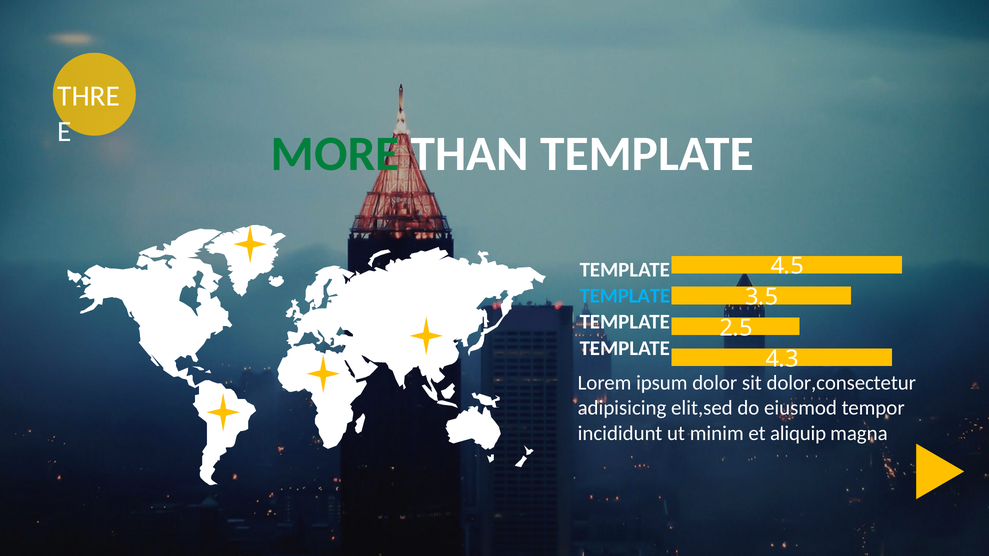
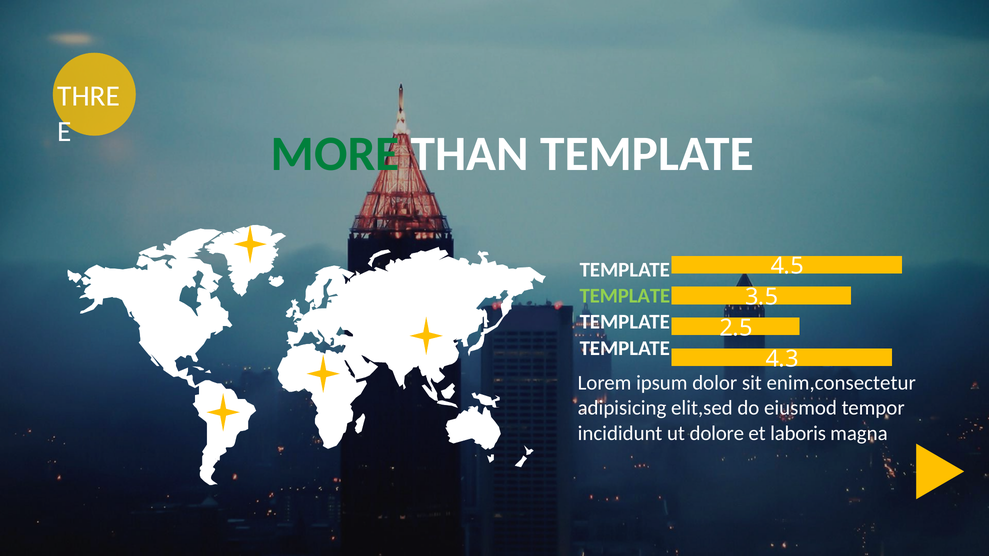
TEMPLATE colour: light blue -> light green (625, 296)
dolor,consectetur: dolor,consectetur -> enim,consectetur (841, 383)
minim: minim -> dolore (717, 433)
aliquip: aliquip -> laboris (798, 433)
